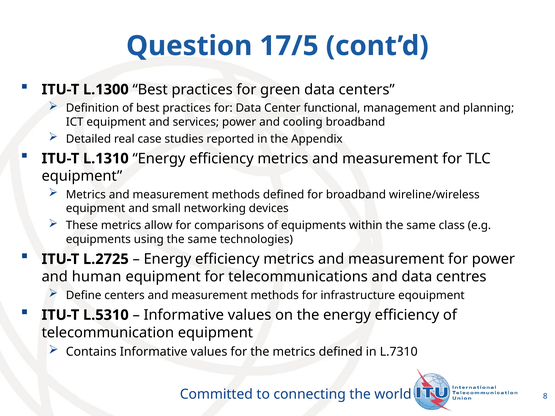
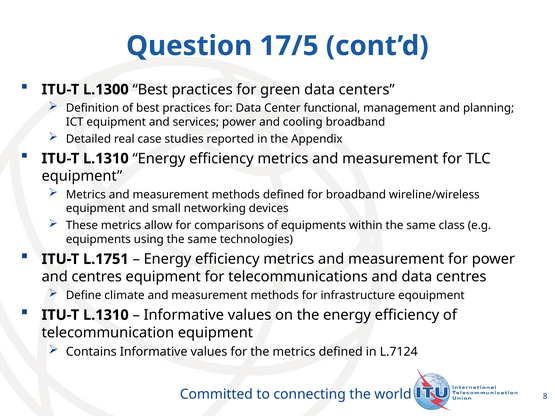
L.2725: L.2725 -> L.1751 (106, 259)
and human: human -> centres (97, 277)
Define centers: centers -> climate (125, 295)
L.5310: L.5310 -> L.1310 (106, 315)
L.7310: L.7310 -> L.7124 (399, 352)
